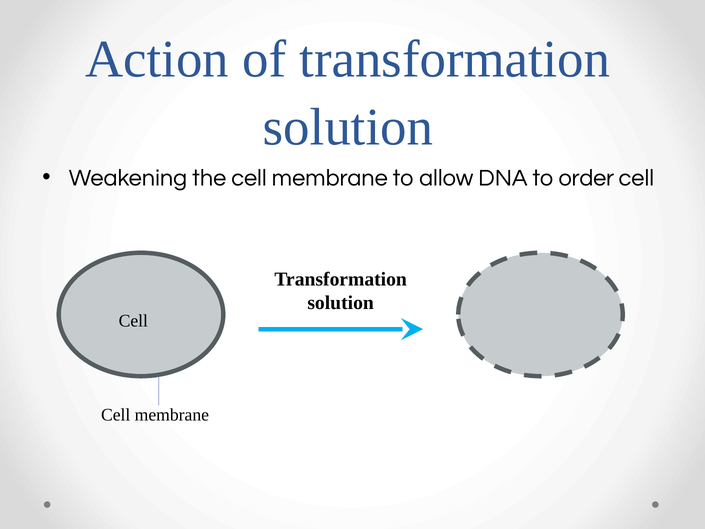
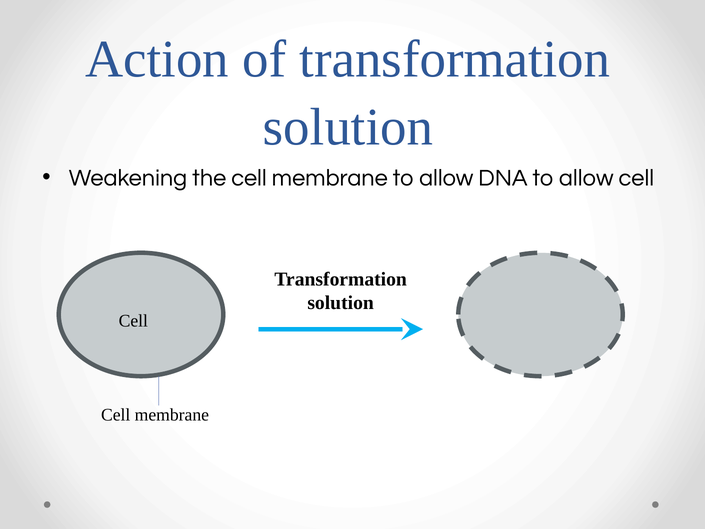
DNA to order: order -> allow (586, 178)
